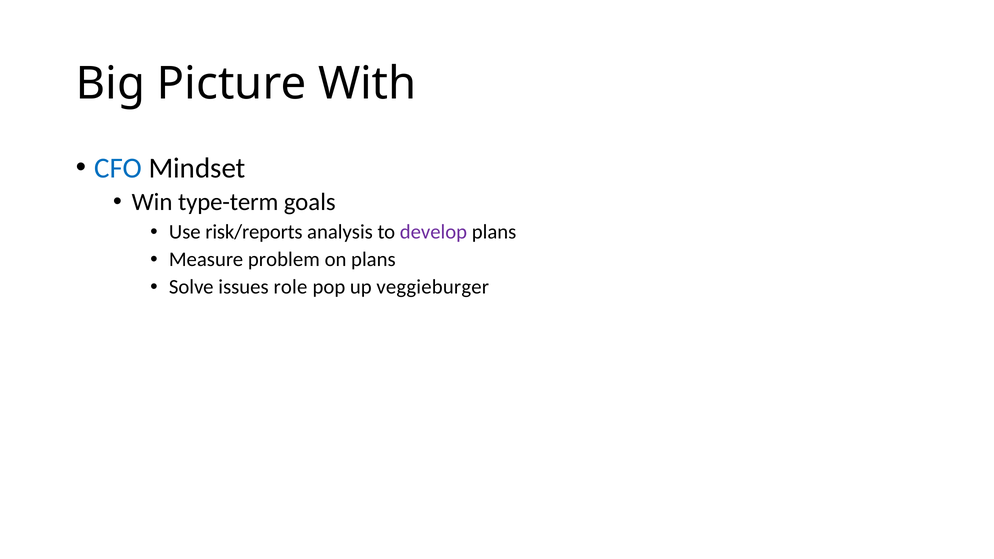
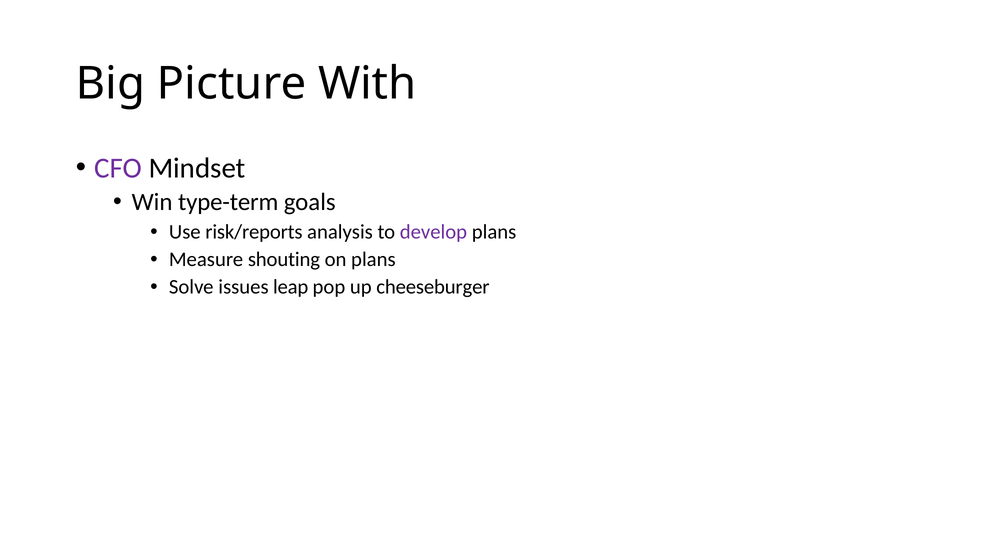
CFO colour: blue -> purple (118, 168)
problem: problem -> shouting (284, 260)
role: role -> leap (291, 287)
veggieburger: veggieburger -> cheeseburger (433, 287)
